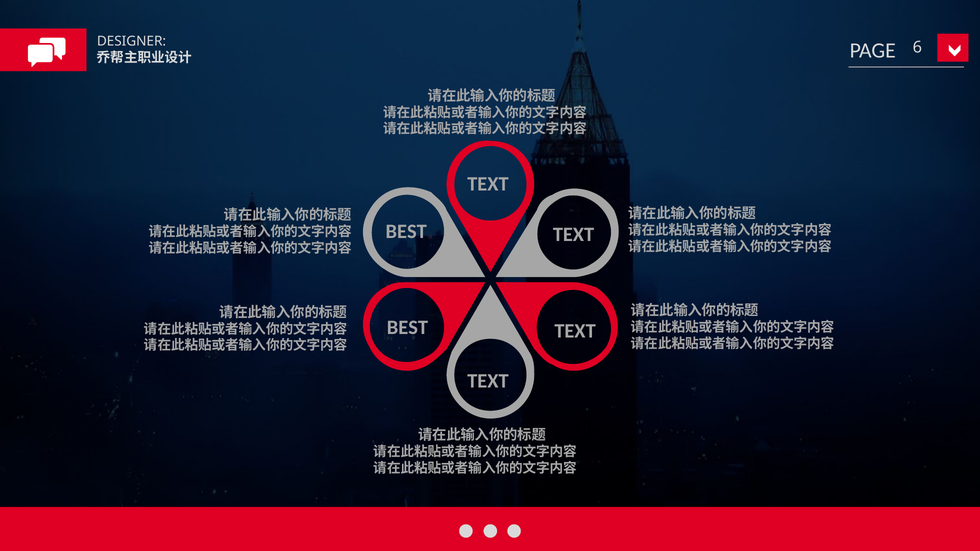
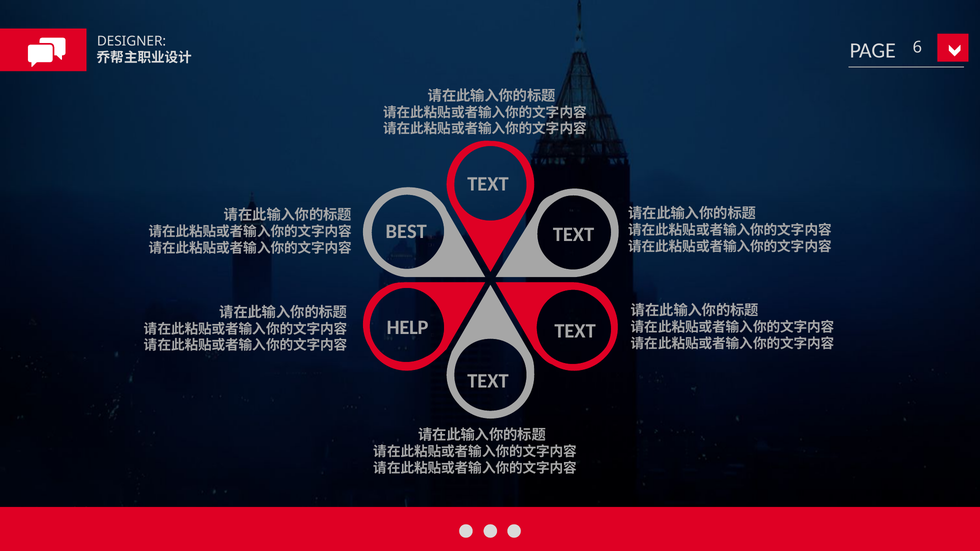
BEST: BEST -> HELP (408, 328)
